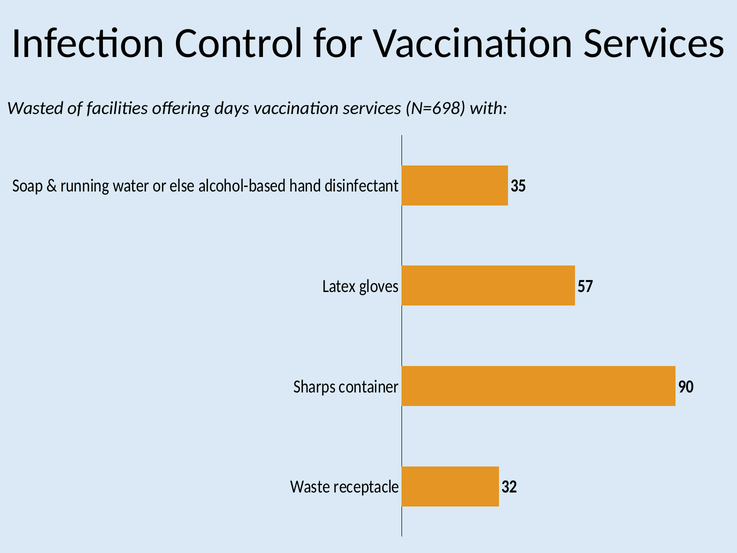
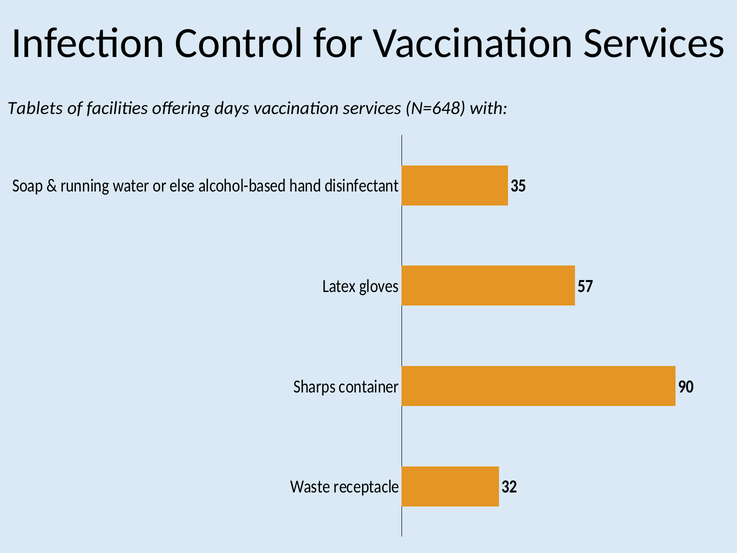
Wasted: Wasted -> Tablets (35, 108)
N=698: N=698 -> N=648 (435, 108)
